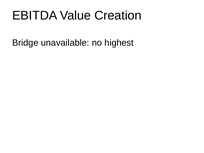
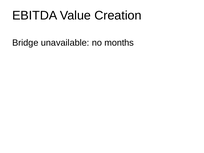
highest: highest -> months (119, 43)
